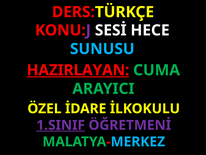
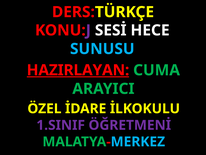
1.SINIF underline: present -> none (61, 125)
